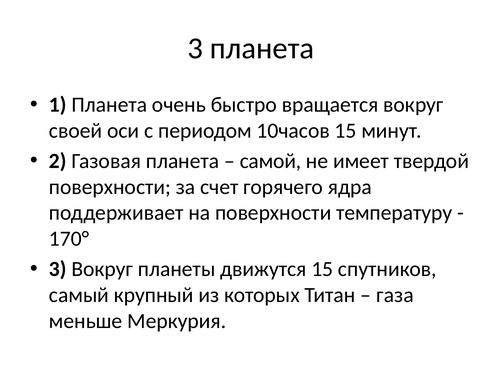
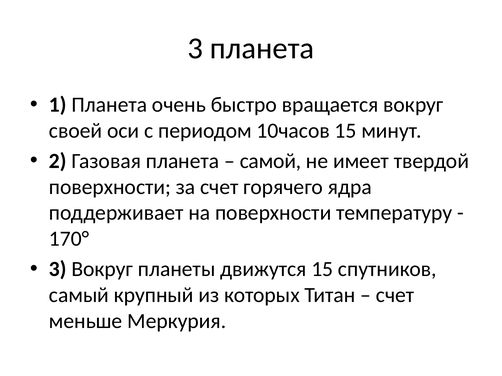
газа: газа -> счет (395, 295)
